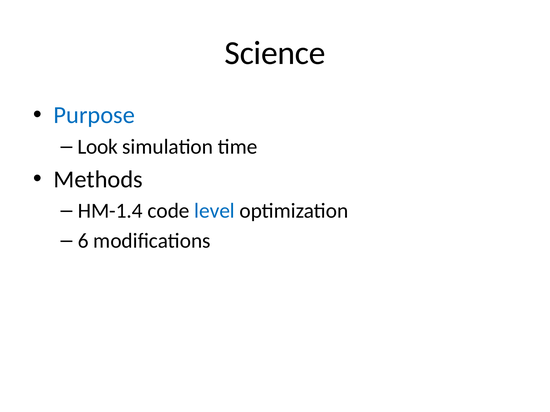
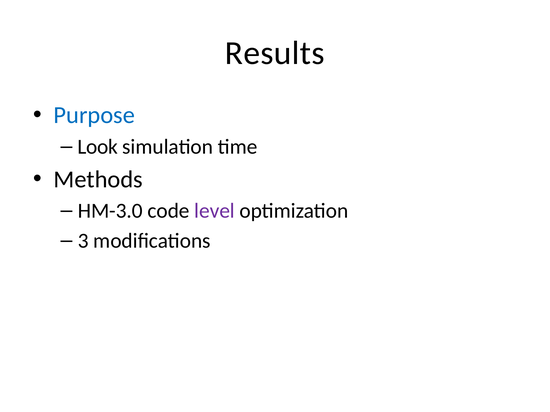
Science: Science -> Results (275, 53)
HM-1.4: HM-1.4 -> HM-3.0 (110, 211)
level colour: blue -> purple (215, 211)
6: 6 -> 3 (83, 241)
